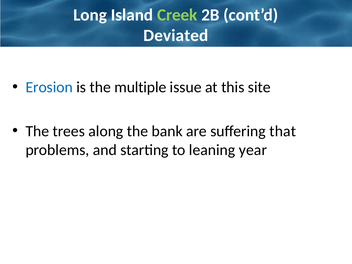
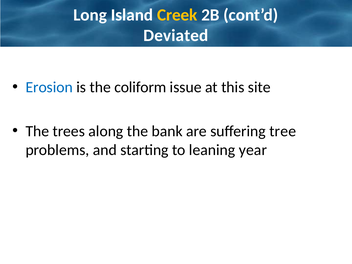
Creek colour: light green -> yellow (177, 15)
multiple: multiple -> coliform (140, 87)
that: that -> tree (283, 131)
